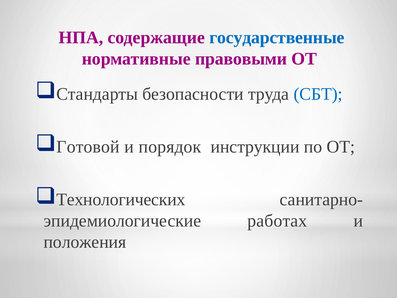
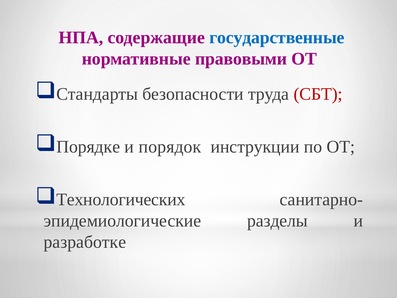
СБТ colour: blue -> red (318, 94)
Готовой: Готовой -> Порядке (88, 147)
работах: работах -> разделы (277, 221)
положения: положения -> разработке (85, 242)
